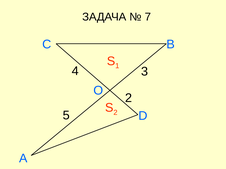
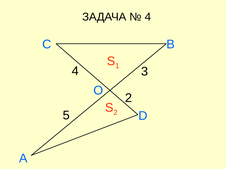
7: 7 -> 4 (148, 17)
